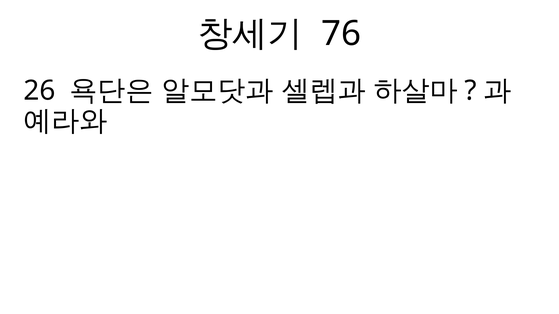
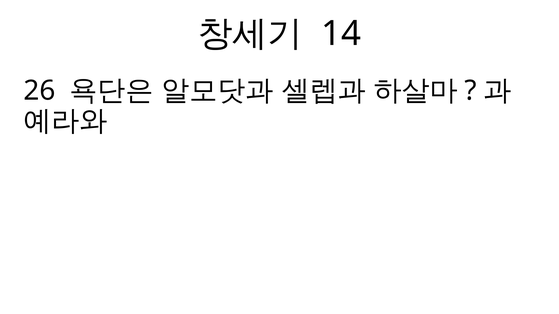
76: 76 -> 14 (341, 34)
